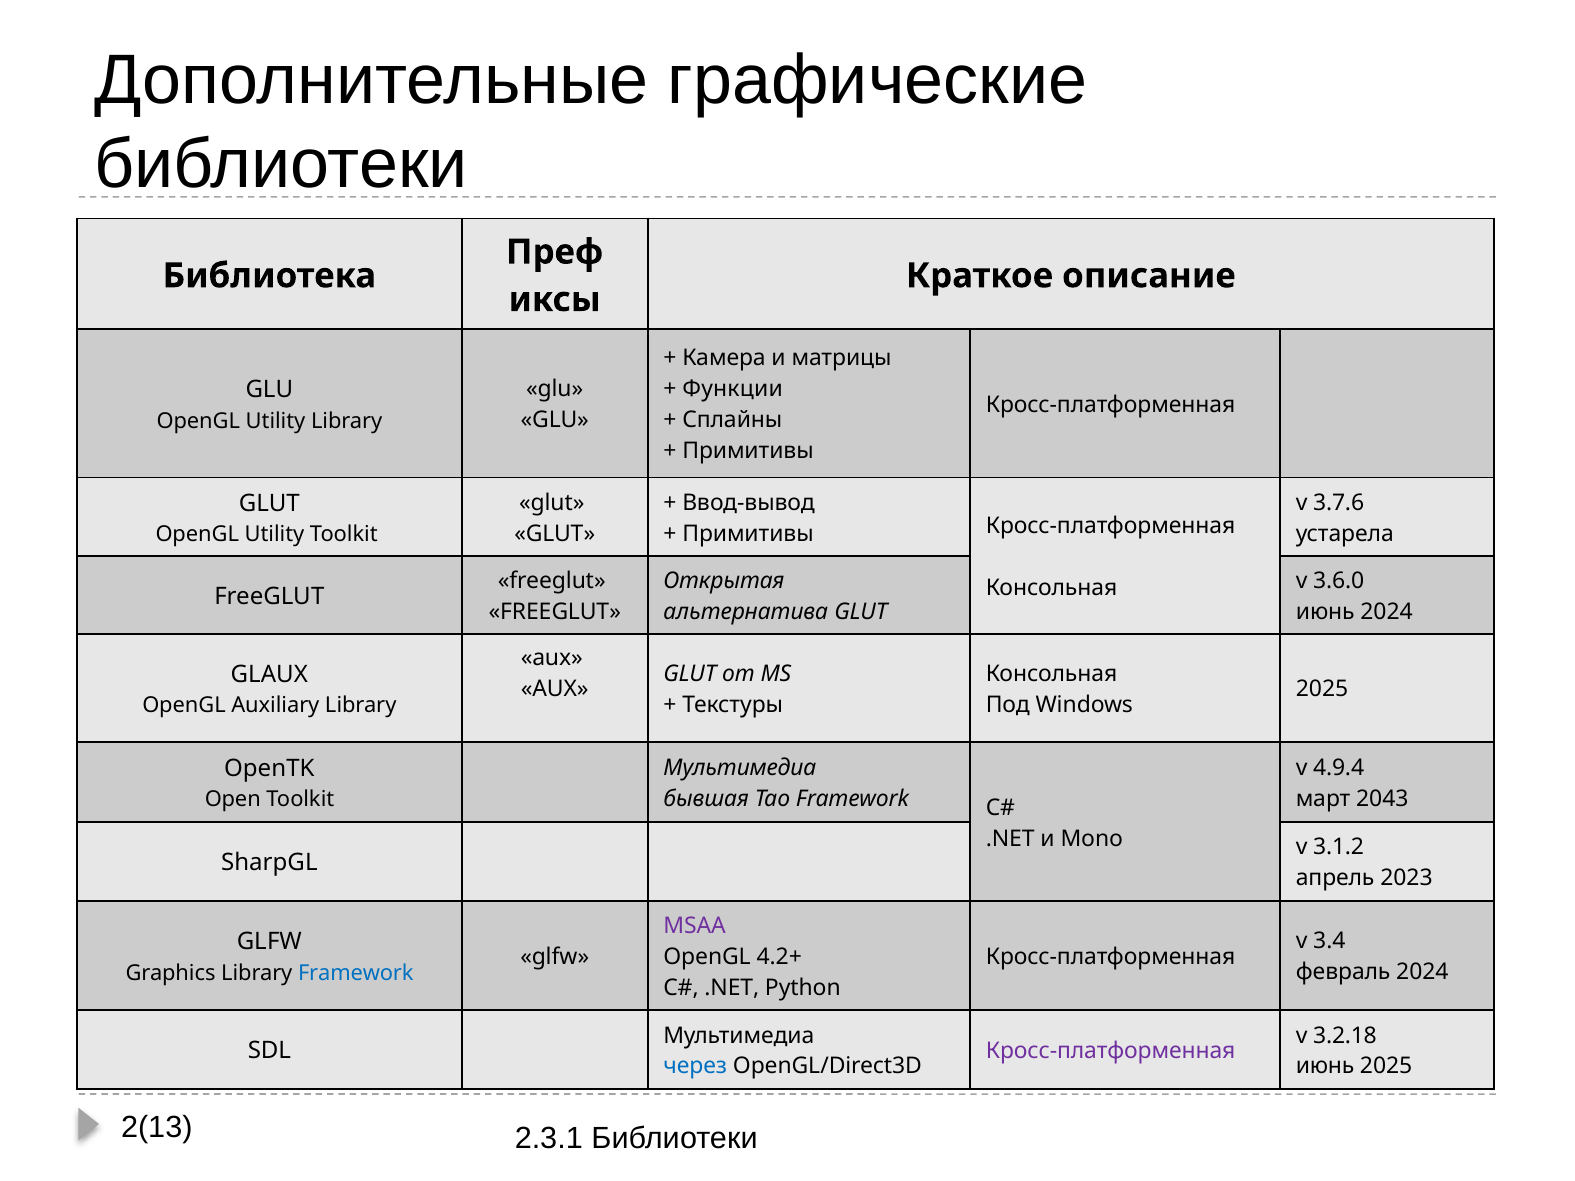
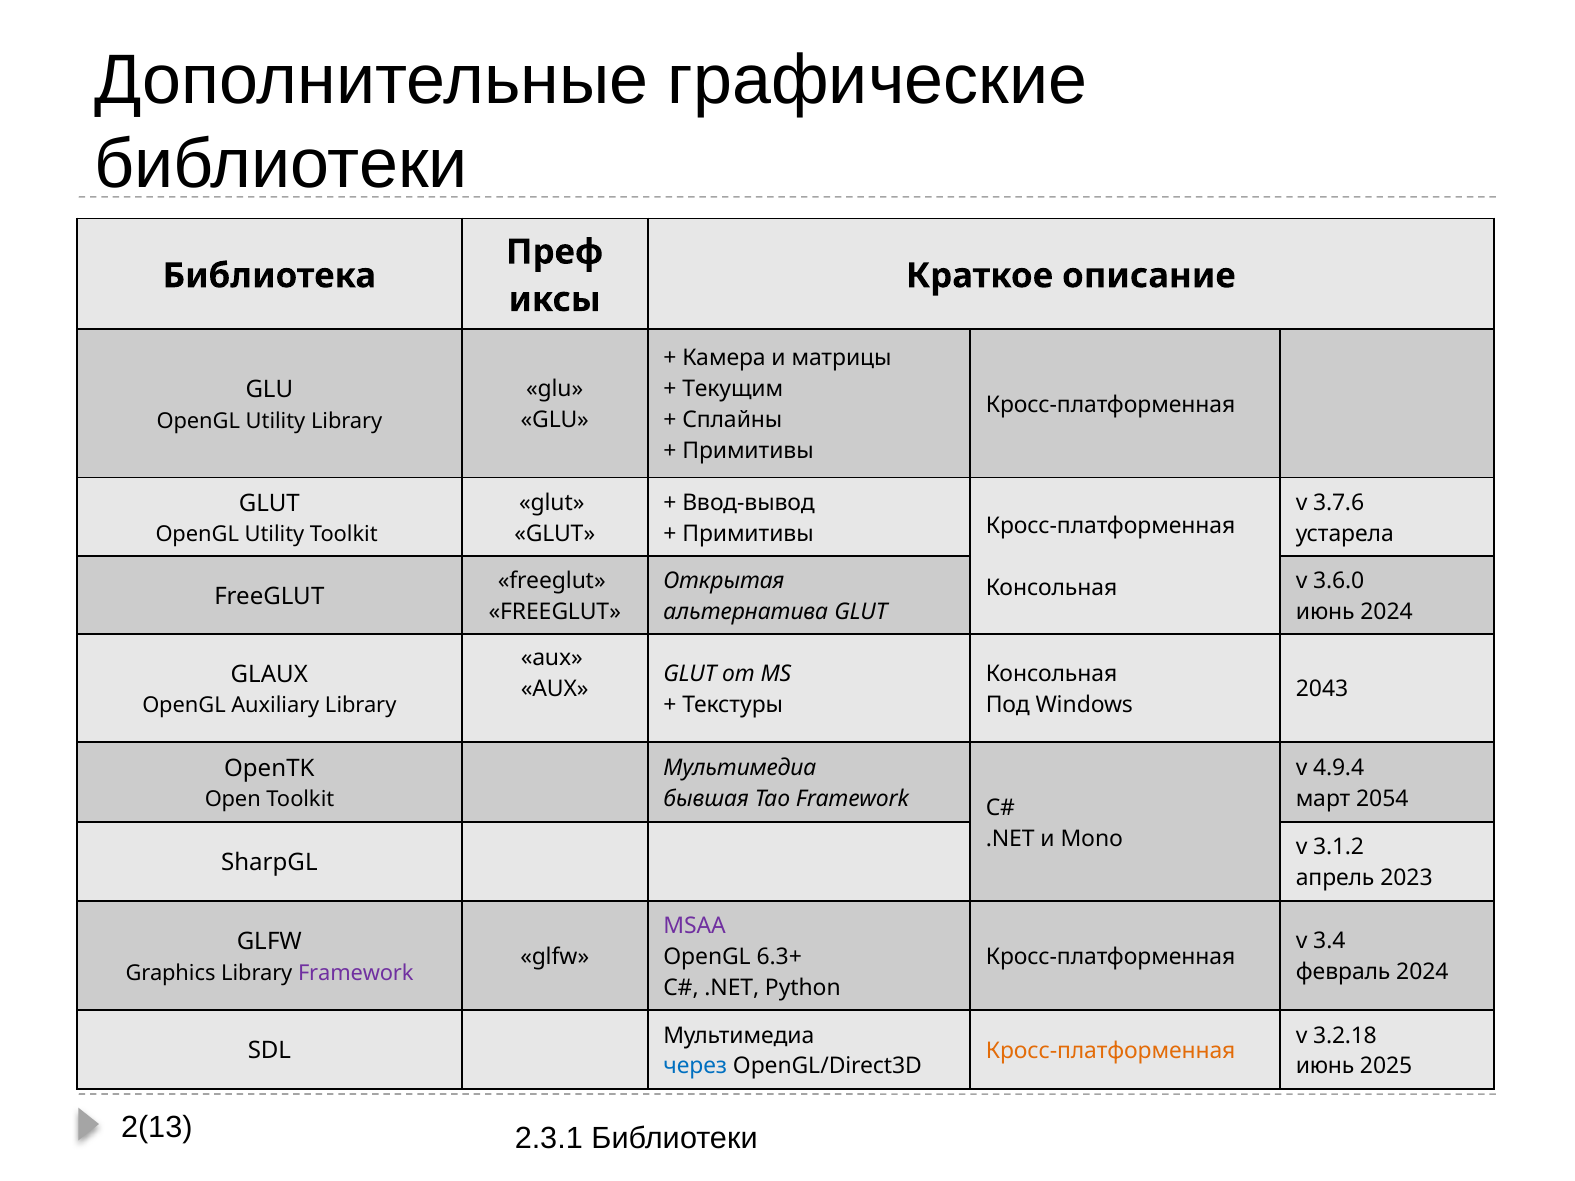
Функции: Функции -> Текущим (733, 389)
2025: 2025 -> 2043 (1322, 689)
2043: 2043 -> 2054 (1382, 799)
4.2+: 4.2+ -> 6.3+ (779, 957)
Framework colour: blue -> purple (356, 973)
Кросс-платформенная colour: purple -> orange (1111, 1051)
